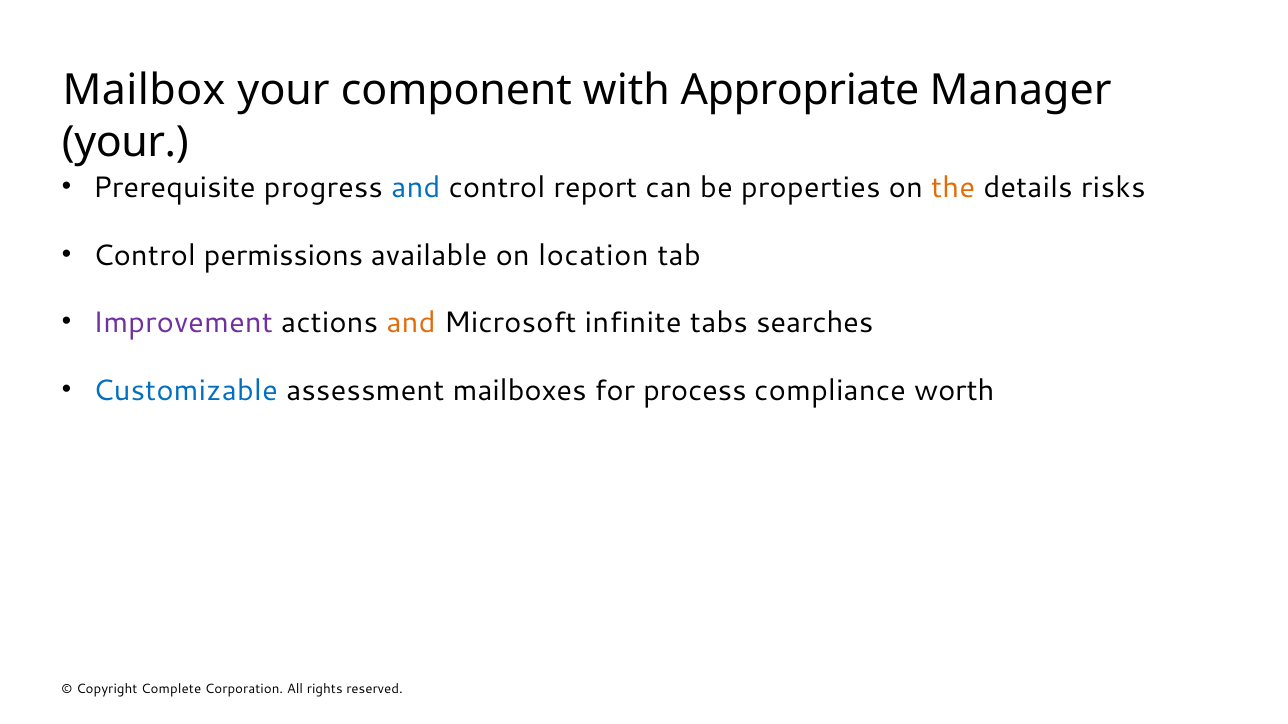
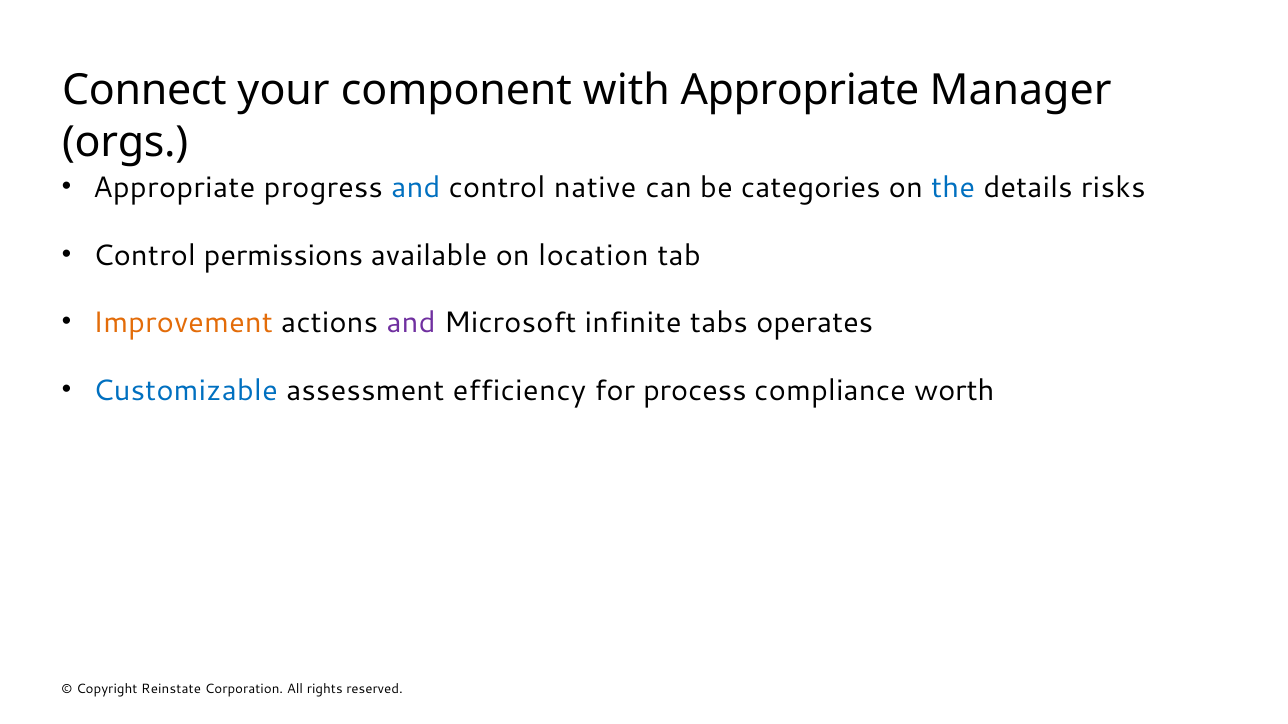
Mailbox: Mailbox -> Connect (144, 91)
your: your -> orgs (125, 142)
Prerequisite: Prerequisite -> Appropriate (174, 188)
report: report -> native (595, 188)
properties: properties -> categories (811, 188)
the colour: orange -> blue (953, 188)
Improvement colour: purple -> orange (183, 323)
and colour: orange -> purple (411, 323)
searches: searches -> operates (815, 323)
mailboxes: mailboxes -> efficiency (519, 391)
Complete: Complete -> Reinstate (171, 690)
